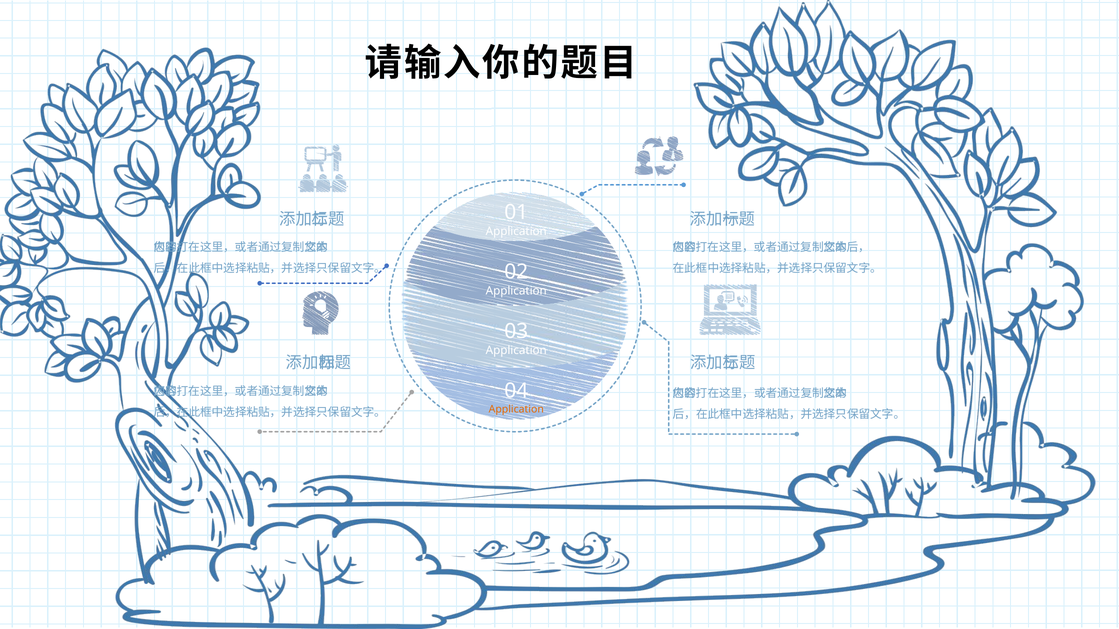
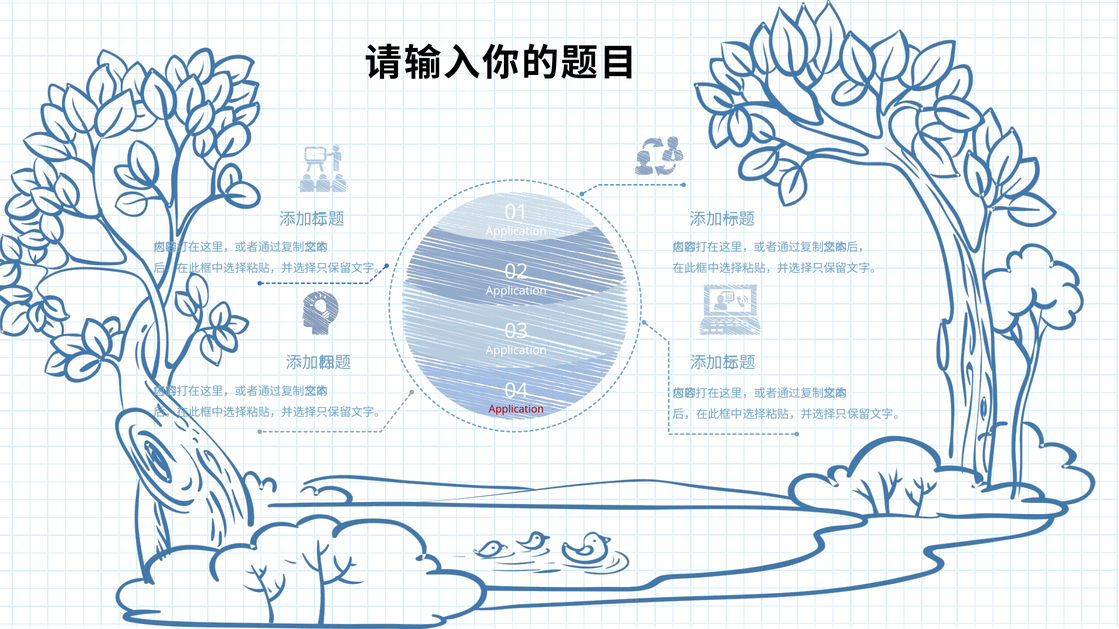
Application colour: orange -> red (516, 409)
